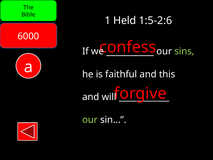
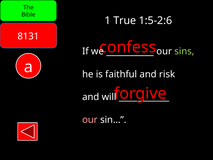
Held: Held -> True (125, 21)
6000: 6000 -> 8131 (28, 36)
this: this -> risk (167, 74)
our colour: light green -> pink (90, 120)
